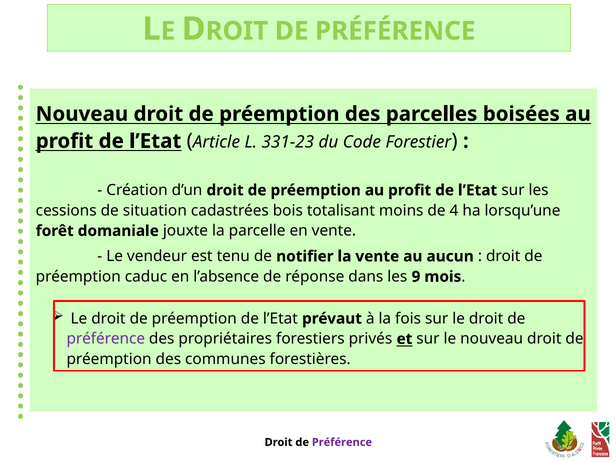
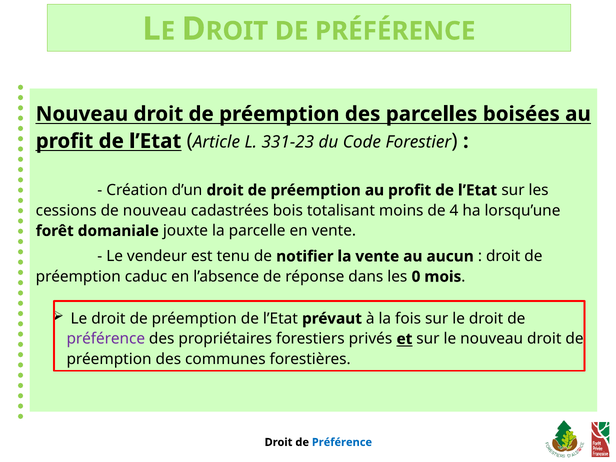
de situation: situation -> nouveau (155, 211)
9: 9 -> 0 (416, 277)
Préférence colour: purple -> blue (342, 442)
